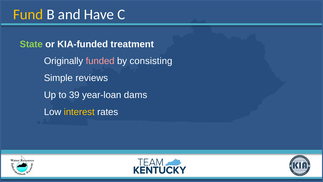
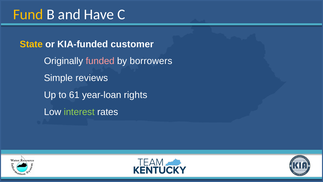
State colour: light green -> yellow (31, 44)
treatment: treatment -> customer (132, 44)
consisting: consisting -> borrowers (151, 61)
39: 39 -> 61 (74, 95)
dams: dams -> rights (136, 95)
interest colour: yellow -> light green (79, 112)
